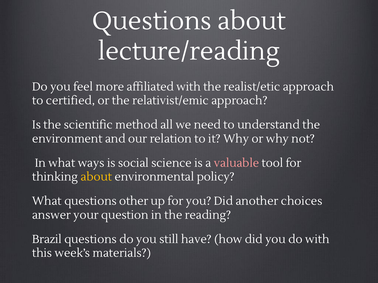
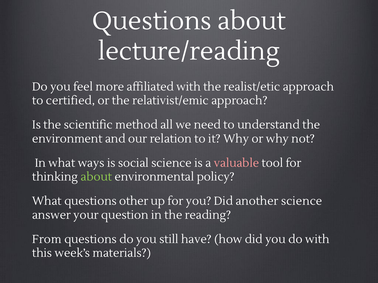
about colour: yellow -> light green (96, 177)
another choices: choices -> science (302, 202)
Brazil: Brazil -> From (47, 240)
